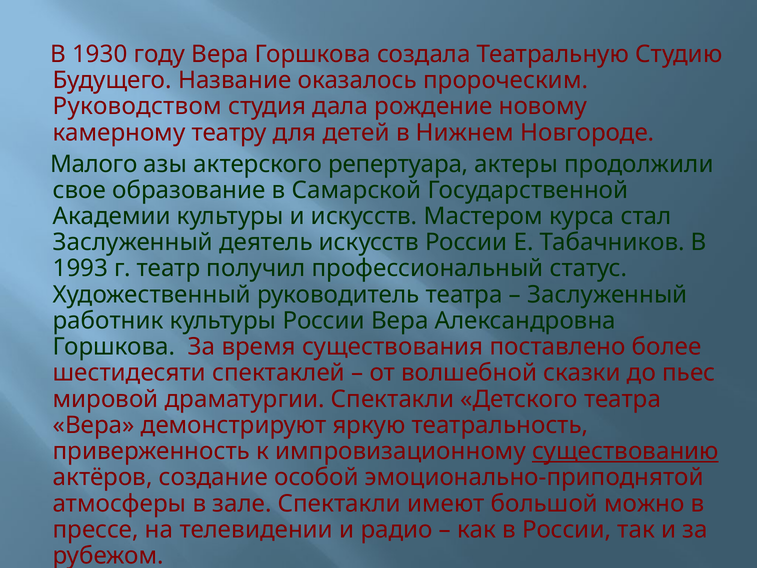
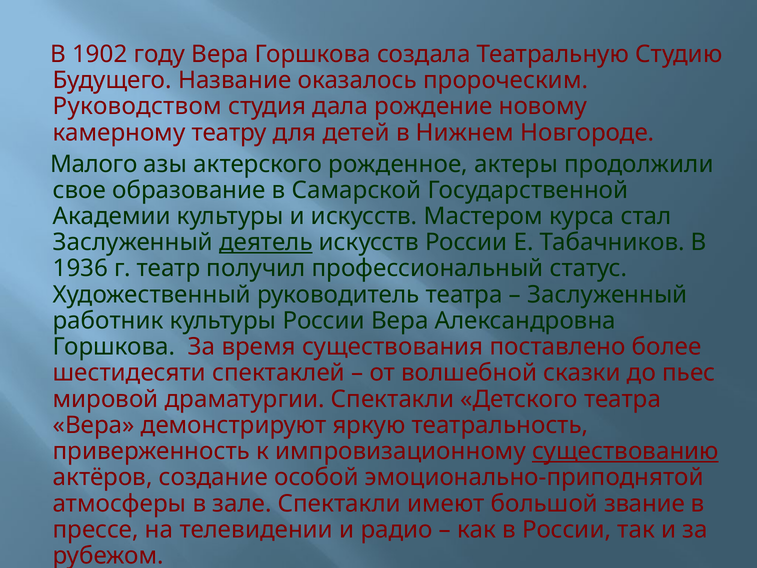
1930: 1930 -> 1902 (100, 54)
репертуара: репертуара -> рожденное (398, 164)
деятель underline: none -> present (266, 242)
1993: 1993 -> 1936 (81, 268)
можно: можно -> звание (644, 503)
